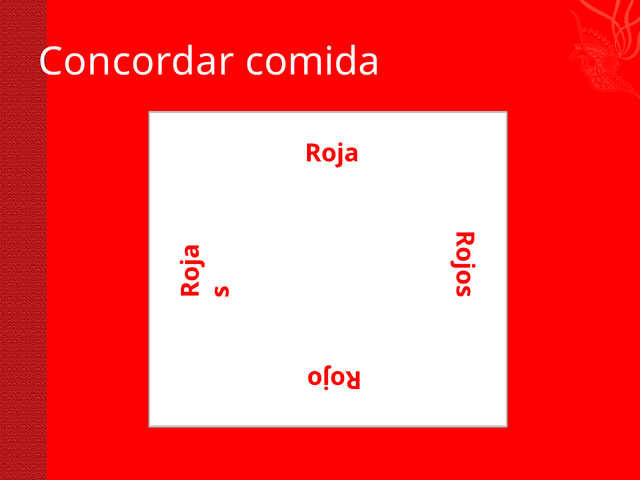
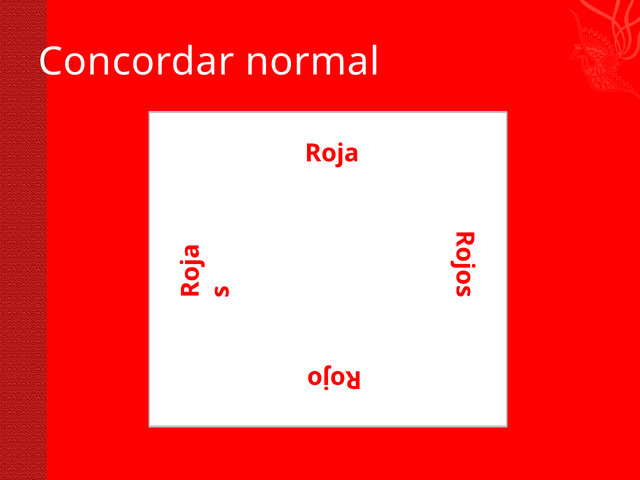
comida: comida -> normal (313, 62)
